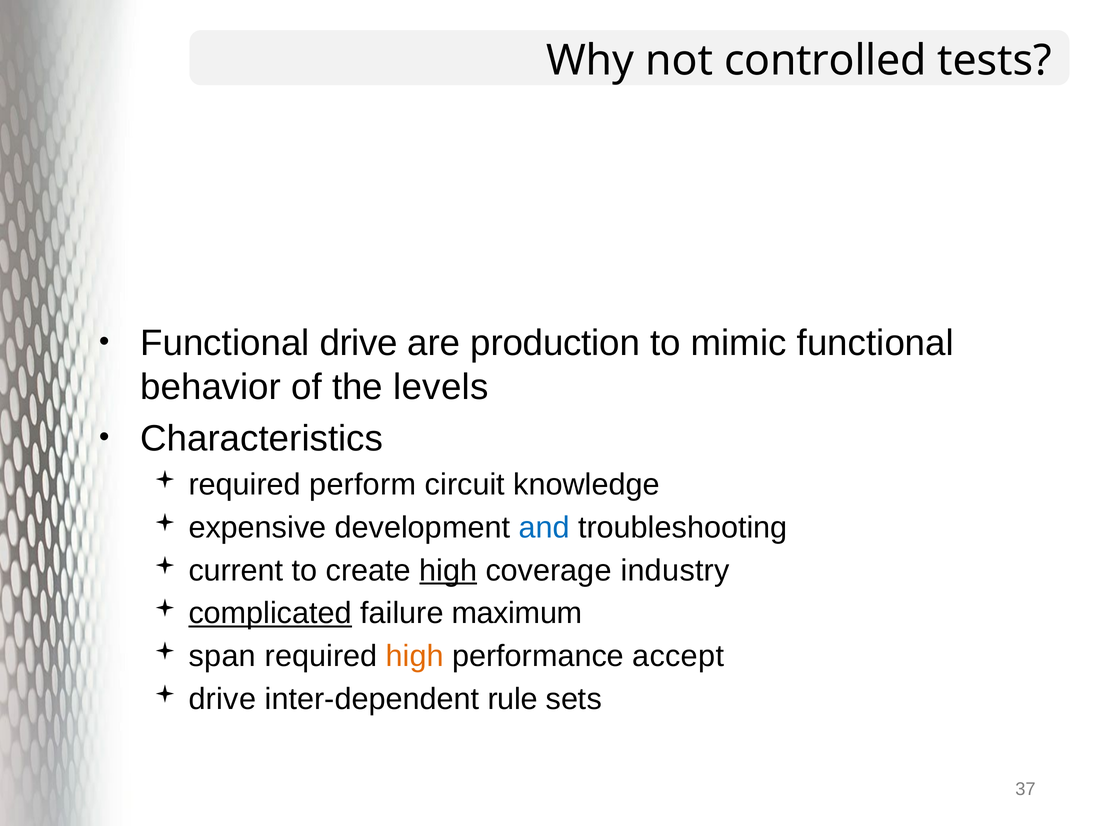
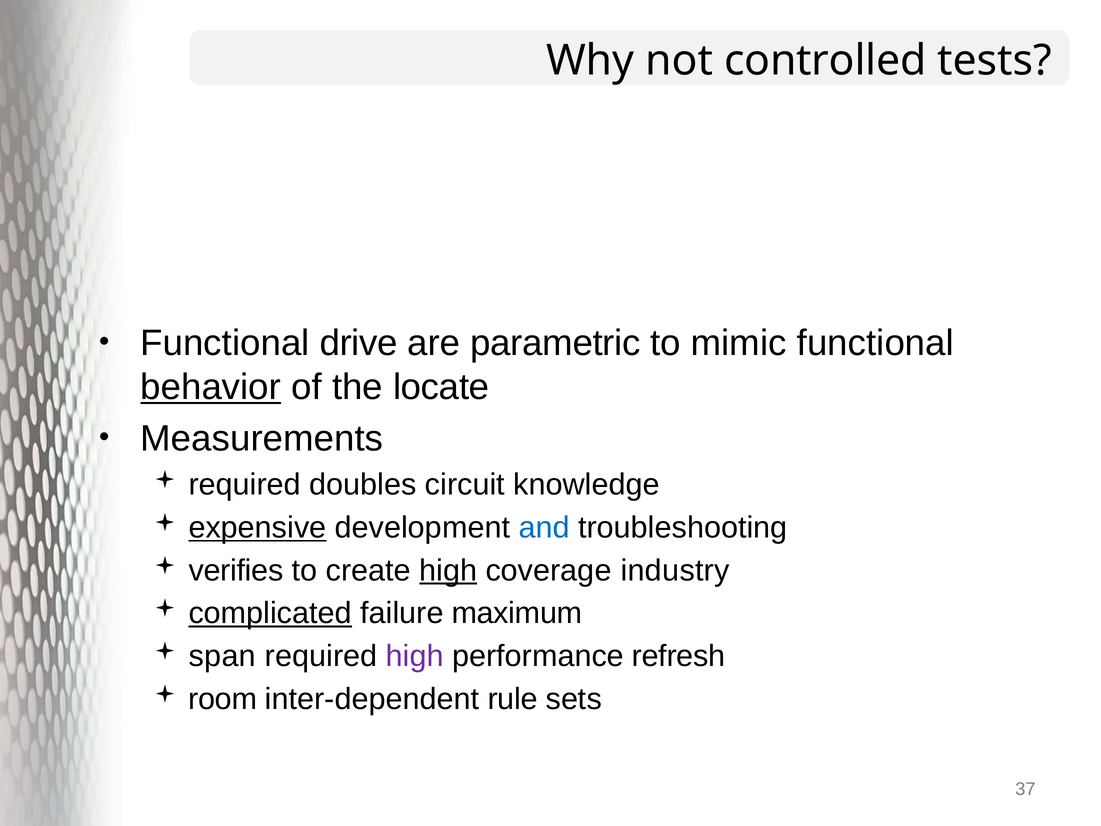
production: production -> parametric (555, 343)
behavior underline: none -> present (211, 387)
levels: levels -> locate (441, 387)
Characteristics: Characteristics -> Measurements (262, 439)
perform: perform -> doubles (363, 485)
expensive underline: none -> present (257, 527)
current: current -> verifies (236, 570)
high colour: orange -> purple (415, 656)
accept: accept -> refresh (678, 656)
drive: drive -> room (223, 699)
